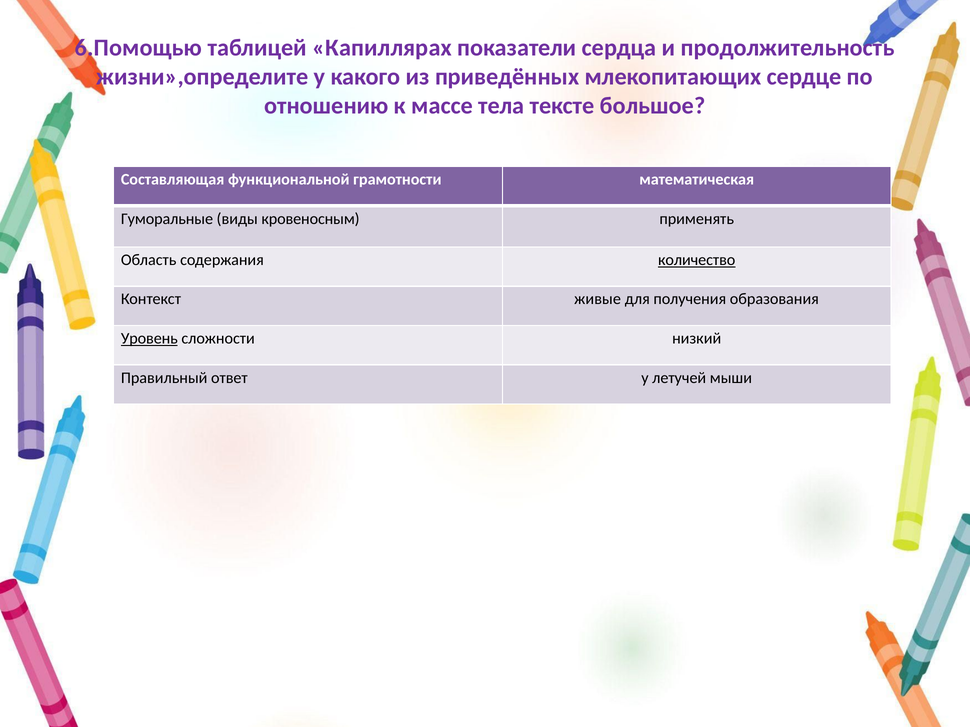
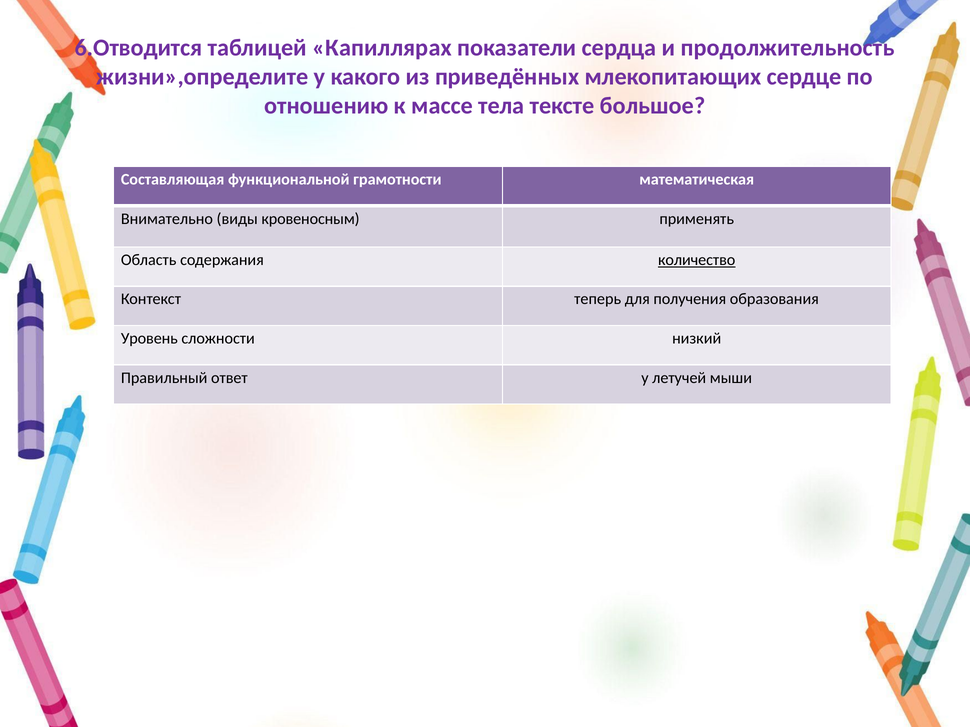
6.Помощью: 6.Помощью -> 6.Отводится (139, 48)
Гуморальные: Гуморальные -> Внимательно (167, 219)
живые: живые -> теперь (598, 299)
Уровень underline: present -> none (149, 339)
